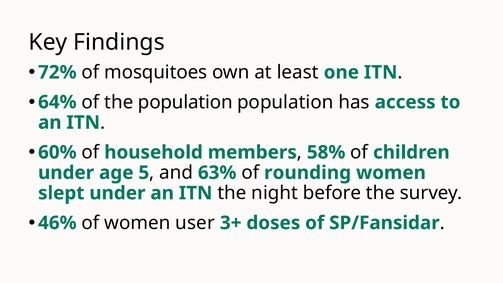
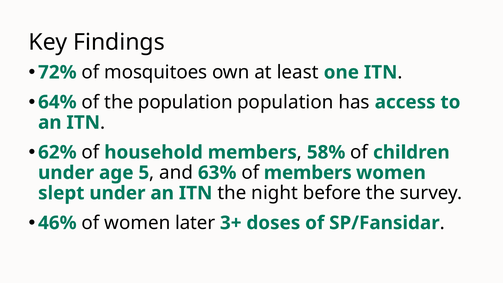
60%: 60% -> 62% (57, 152)
of rounding: rounding -> members (308, 173)
user: user -> later (195, 223)
